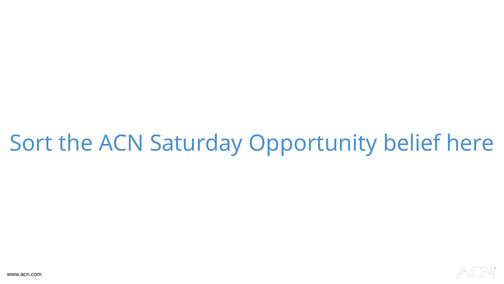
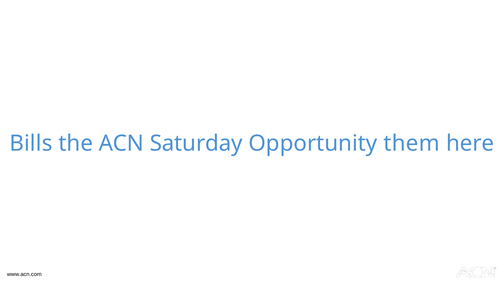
Sort: Sort -> Bills (31, 143)
belief: belief -> them (412, 143)
